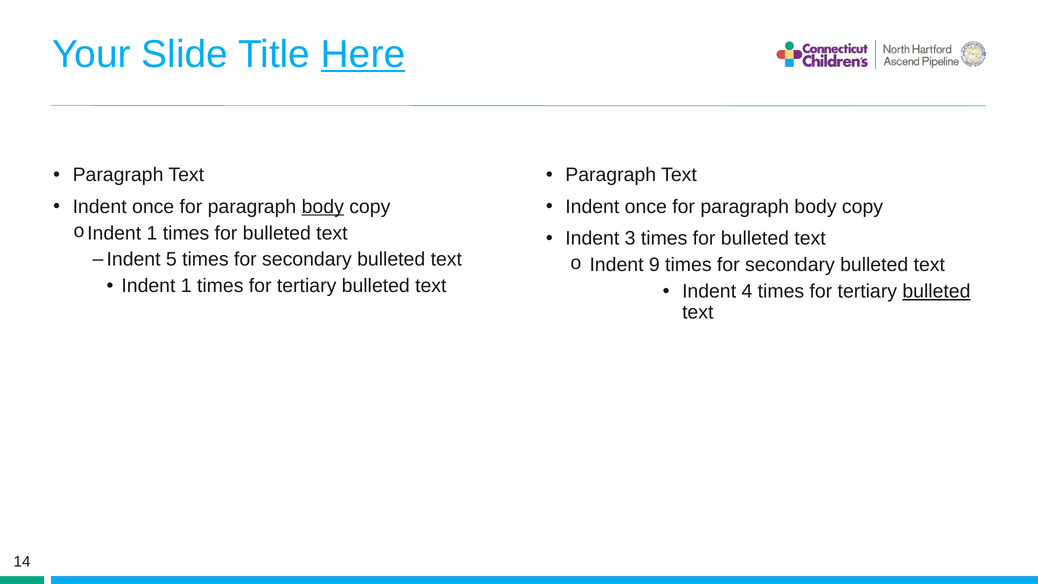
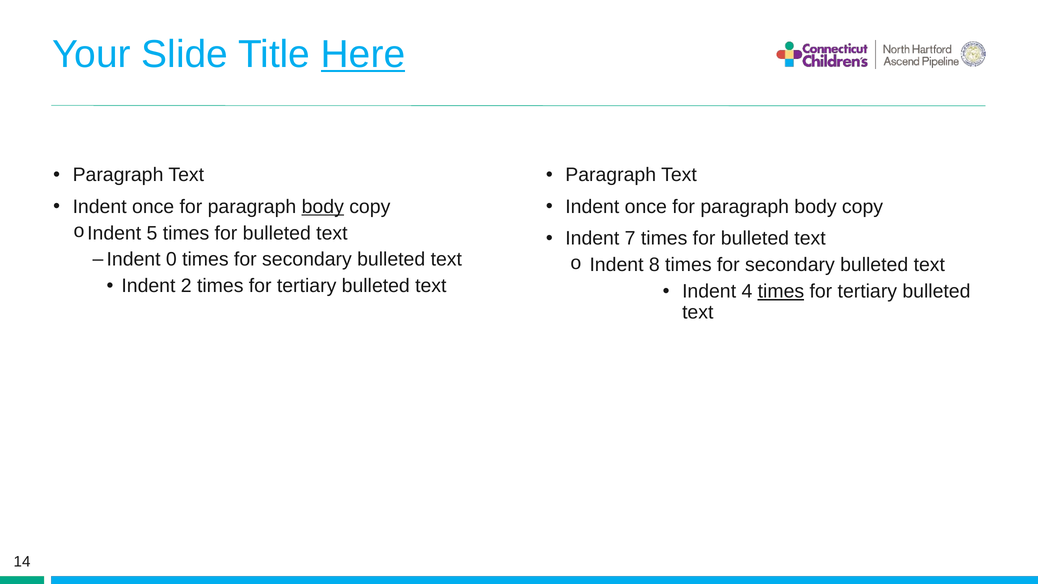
1: 1 -> 5 (152, 233)
3: 3 -> 7 (630, 238)
5: 5 -> 0 (171, 259)
9: 9 -> 8 (654, 265)
Indent 1: 1 -> 2 (186, 286)
times underline: none -> present (781, 291)
bulleted underline: present -> none (936, 291)
